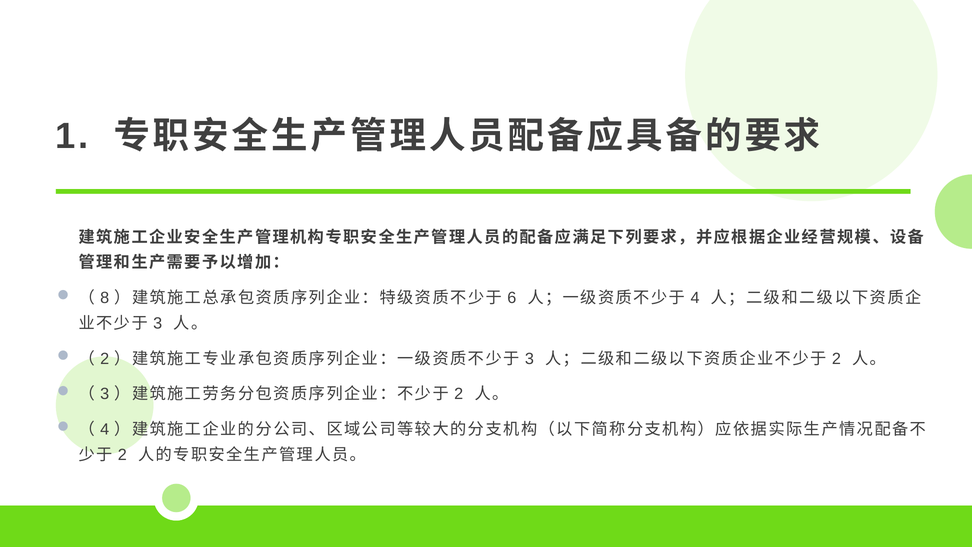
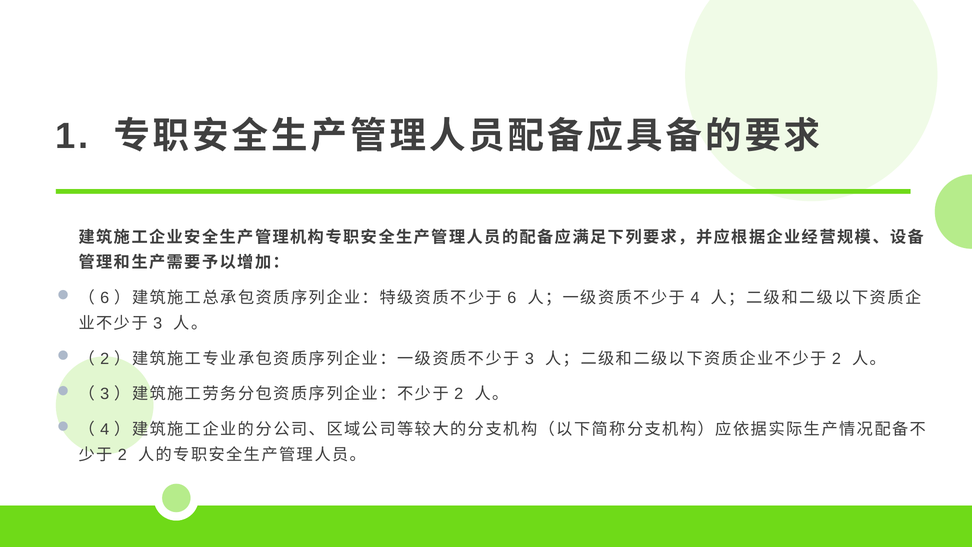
8: 8 -> 6 (105, 298)
